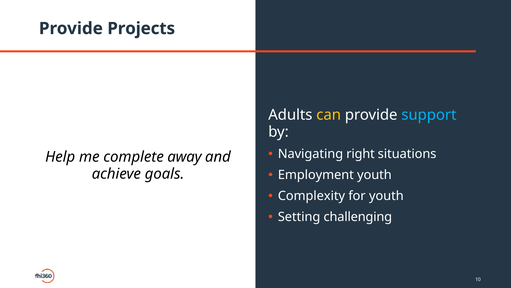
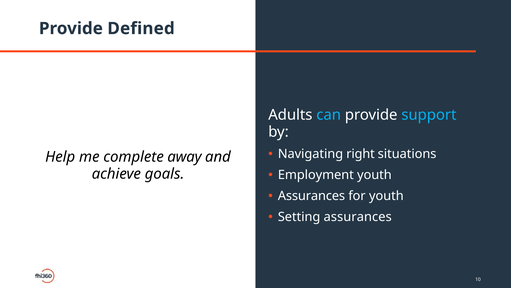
Projects: Projects -> Defined (141, 28)
can colour: yellow -> light blue (329, 115)
Complexity: Complexity -> Assurances (311, 196)
Setting challenging: challenging -> assurances (358, 216)
